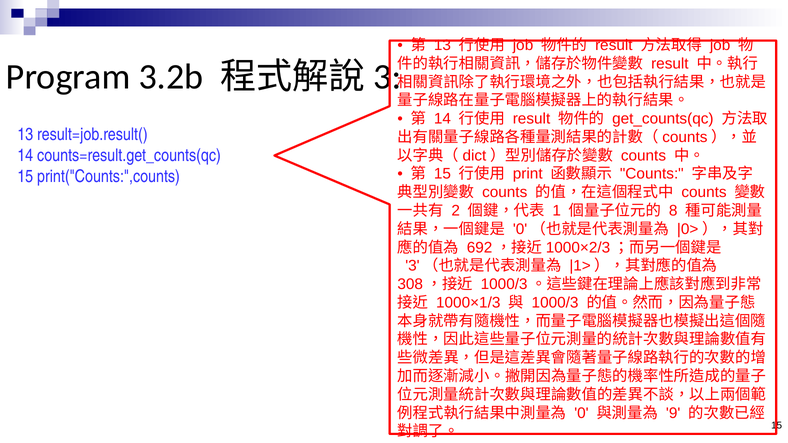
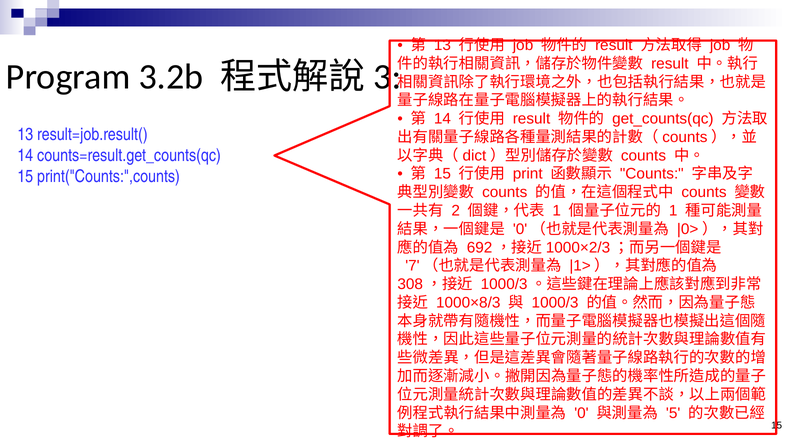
8: 8 -> 1 (673, 211)
3: 3 -> 7 (412, 266)
1000×1/3: 1000×1/3 -> 1000×8/3 (468, 303)
9: 9 -> 5 (673, 413)
